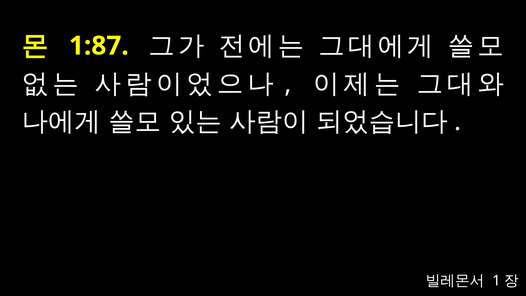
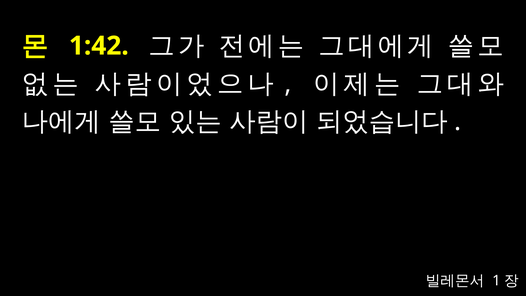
1:87: 1:87 -> 1:42 (99, 46)
